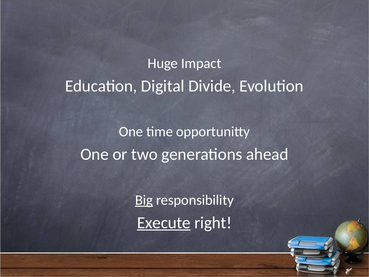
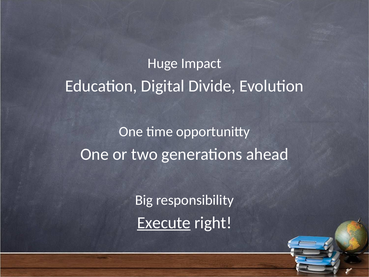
Big underline: present -> none (144, 200)
